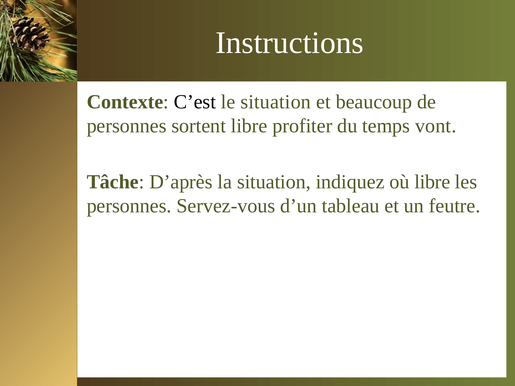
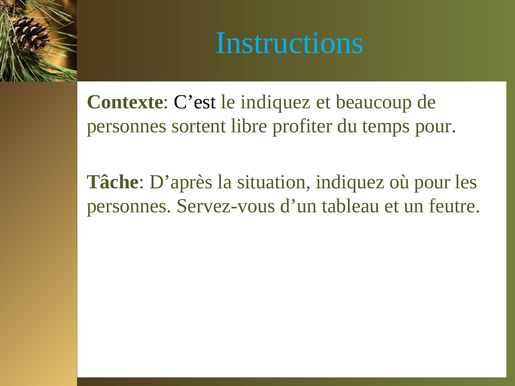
Instructions colour: white -> light blue (290, 43)
le situation: situation -> indiquez (276, 102)
temps vont: vont -> pour (436, 126)
où libre: libre -> pour (432, 182)
